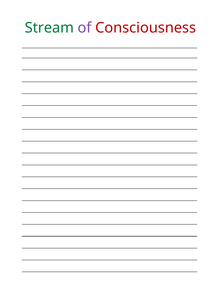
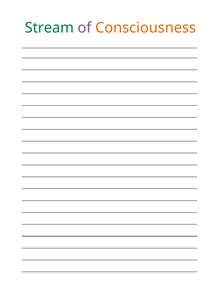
Consciousness colour: red -> orange (146, 28)
